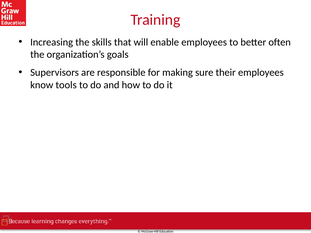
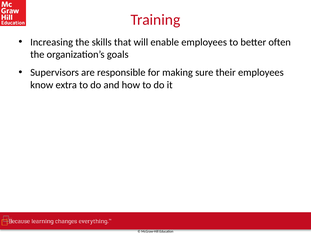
tools: tools -> extra (66, 85)
